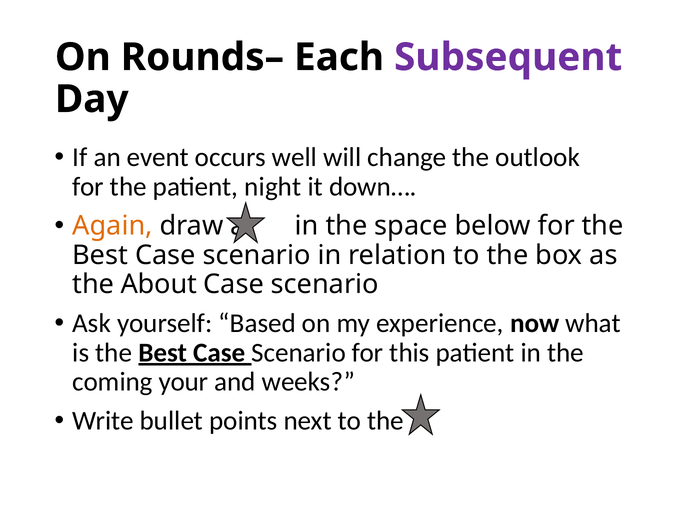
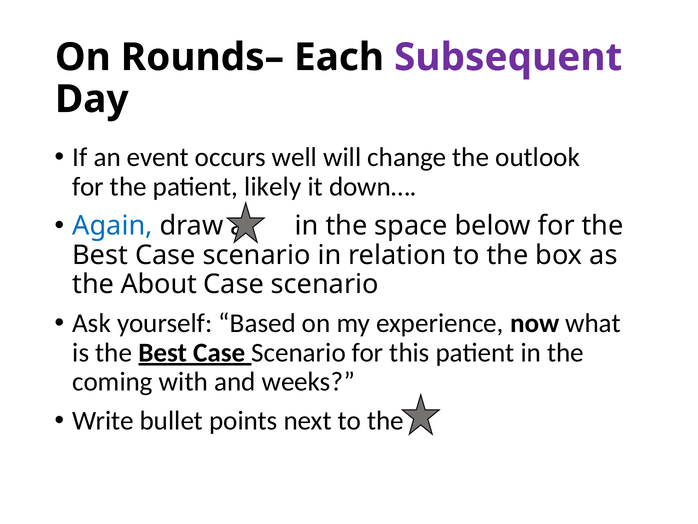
night: night -> likely (273, 187)
Again colour: orange -> blue (113, 226)
your: your -> with (183, 382)
